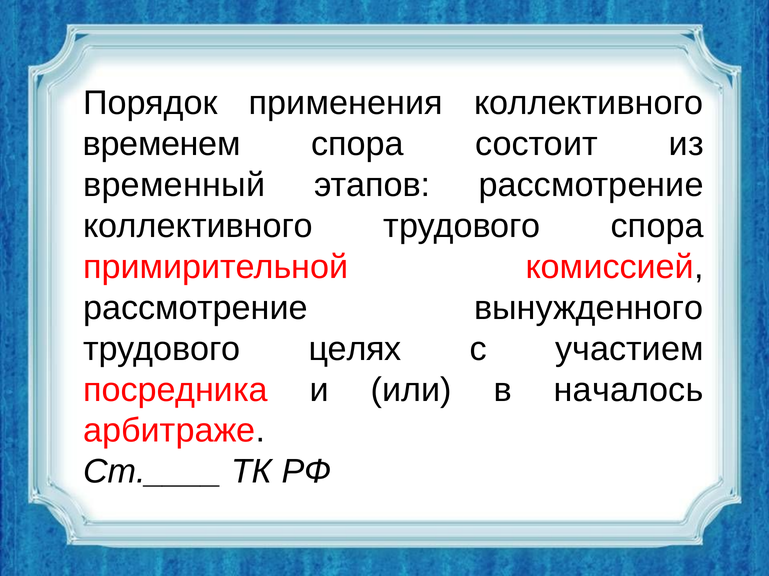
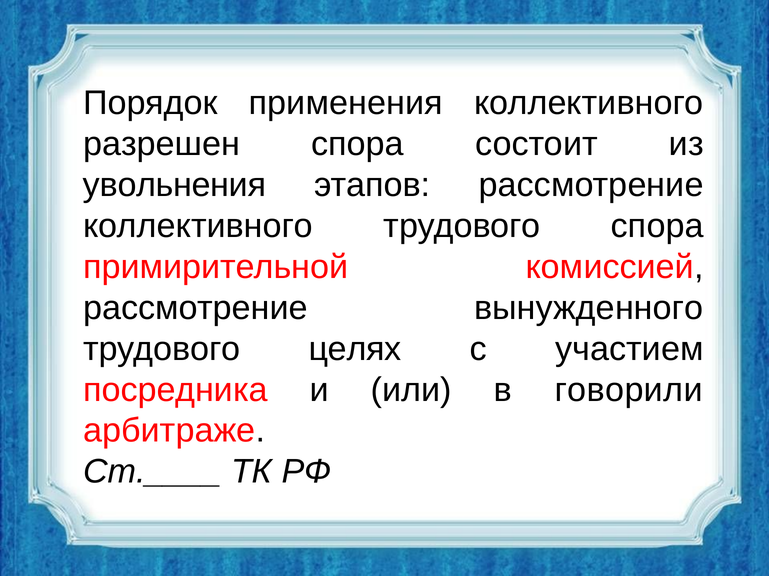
временем: временем -> разрешен (162, 144)
временный: временный -> увольнения (175, 185)
началось: началось -> говорили (629, 390)
